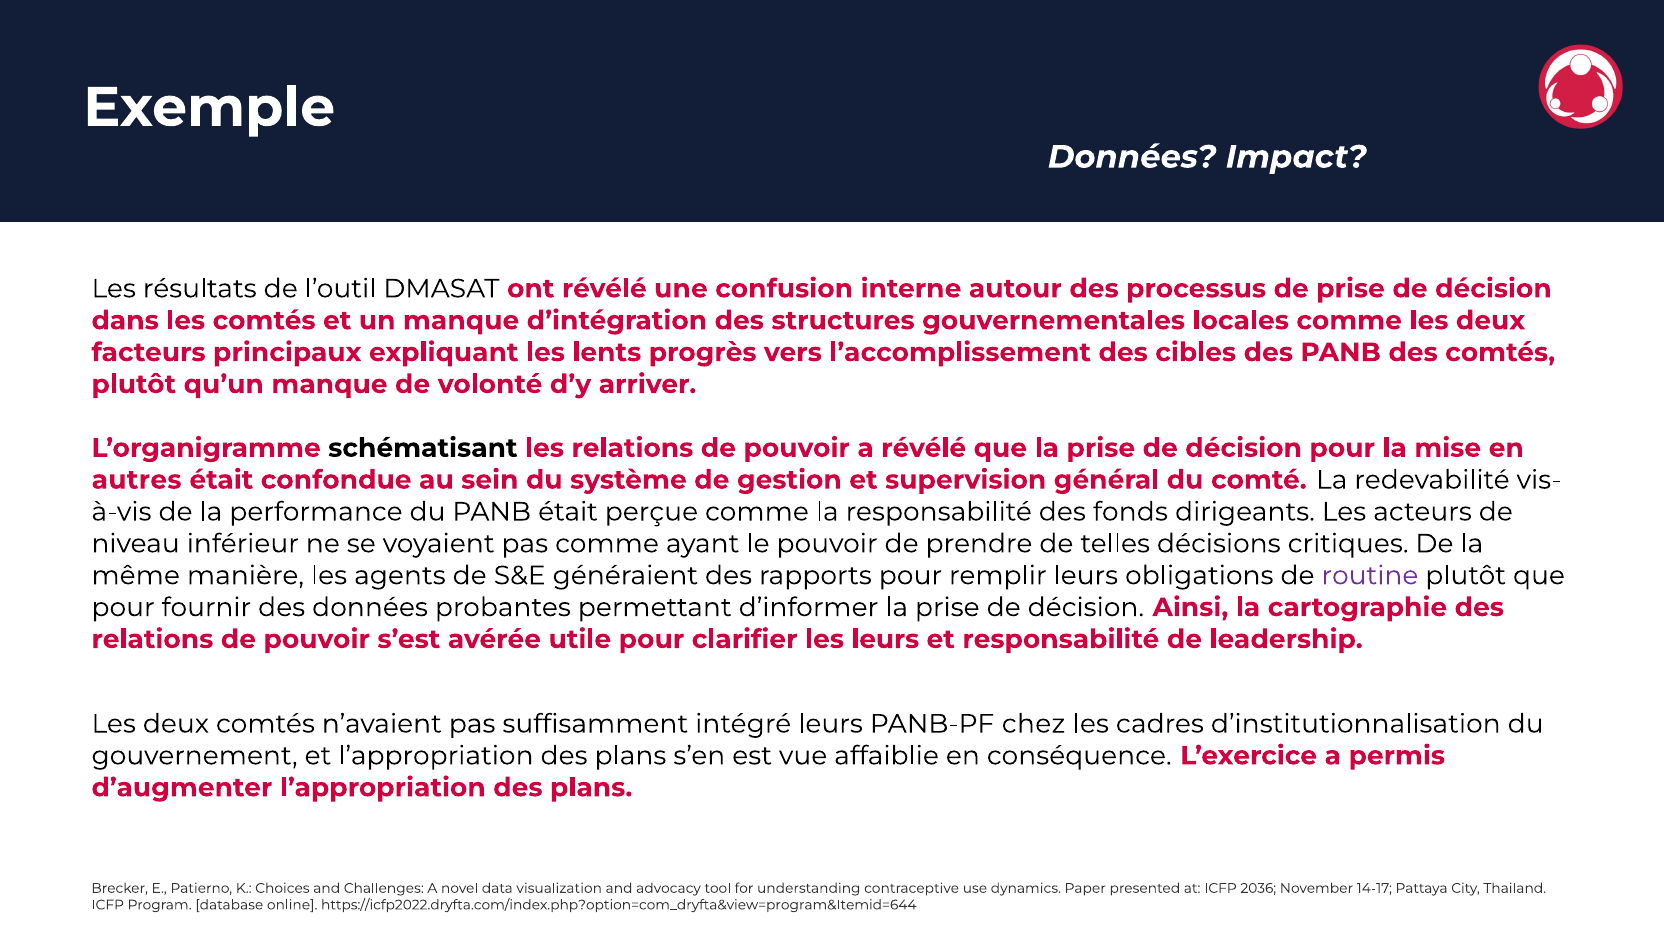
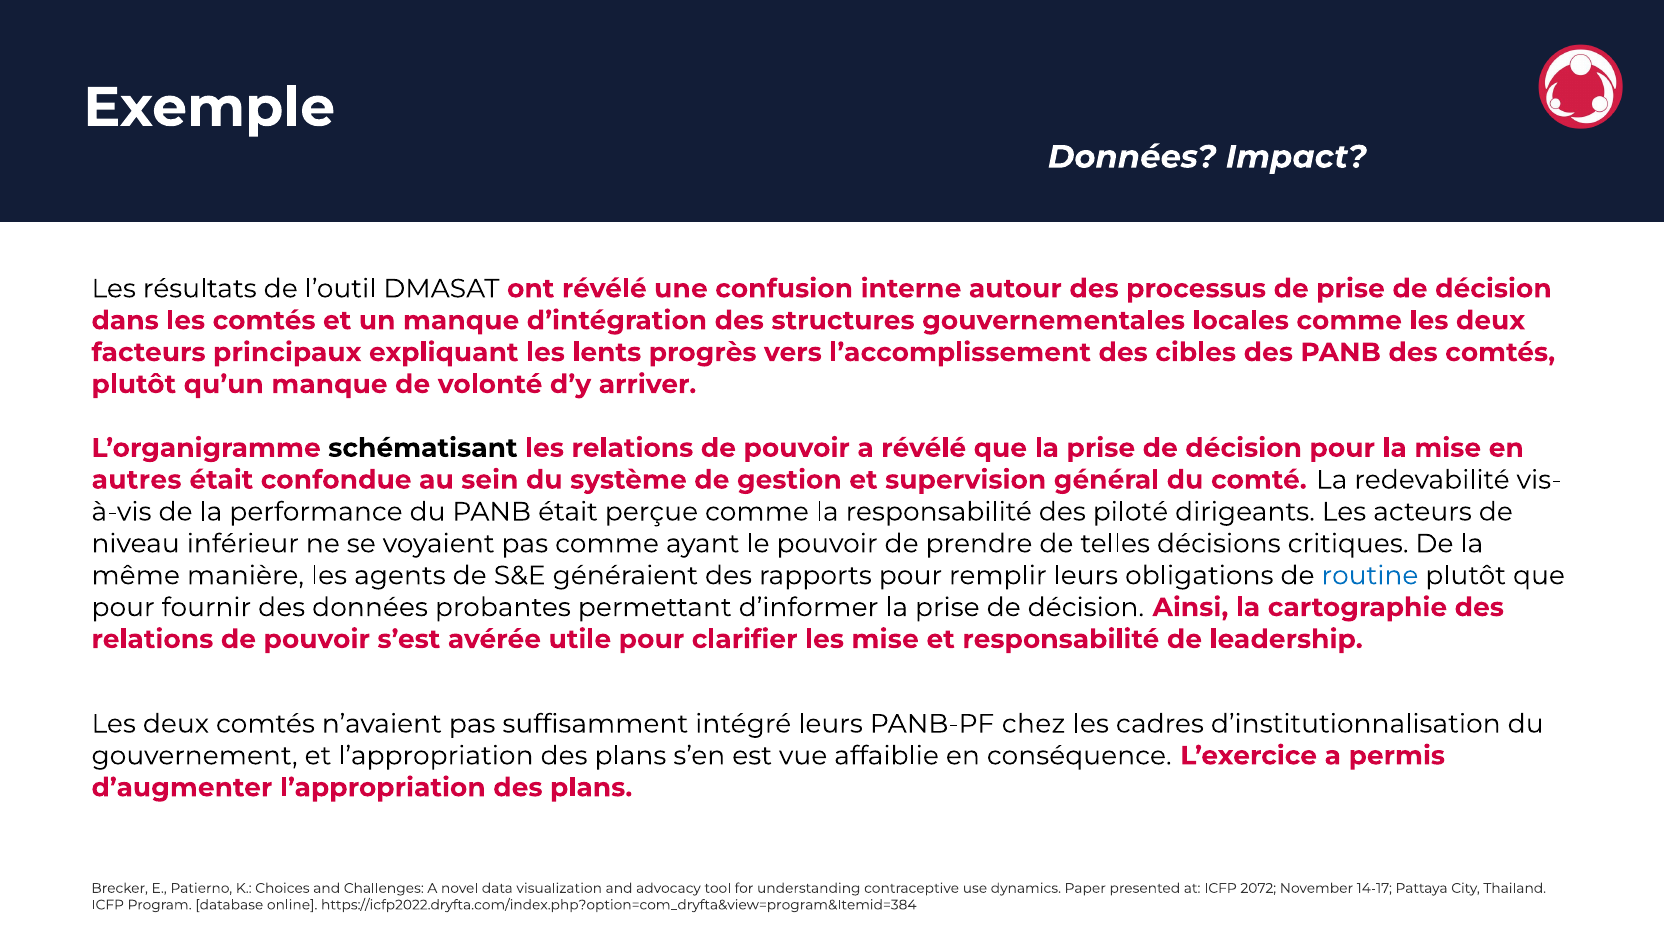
fonds: fonds -> piloté (1130, 512)
routine colour: purple -> blue (1370, 576)
les leurs: leurs -> mise (885, 639)
2036: 2036 -> 2072 (1258, 888)
https://icfp2022.dryfta.com/index.php?option=com_dryfta&view=program&Itemid=644: https://icfp2022.dryfta.com/index.php?option=com_dryfta&view=program&Itemid=644 -> https://icfp2022.dryfta.com/index.php?option=com_dryfta&view=program&Itemid=384 (619, 905)
